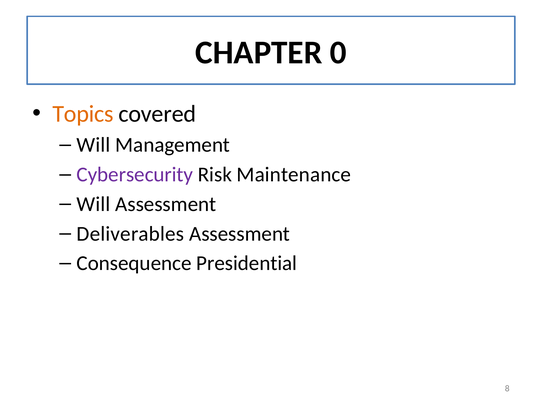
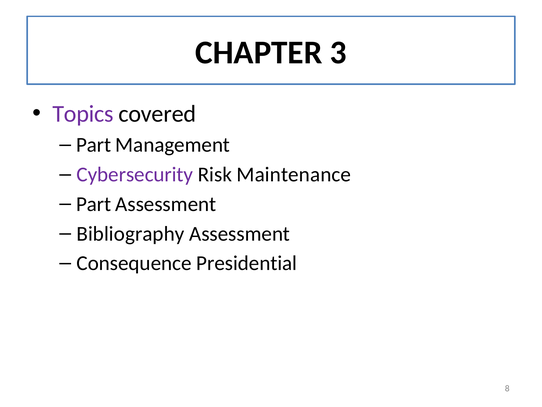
0: 0 -> 3 (338, 52)
Topics colour: orange -> purple (83, 114)
Will: Will -> Part (94, 145)
Will: Will -> Part (94, 204)
Deliverables: Deliverables -> Bibliography (130, 233)
